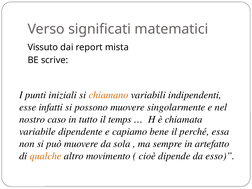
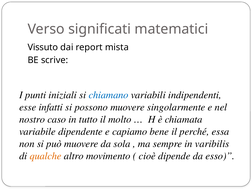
chiamano colour: orange -> blue (109, 95)
temps: temps -> molto (120, 119)
artefatto: artefatto -> varibilis (212, 144)
